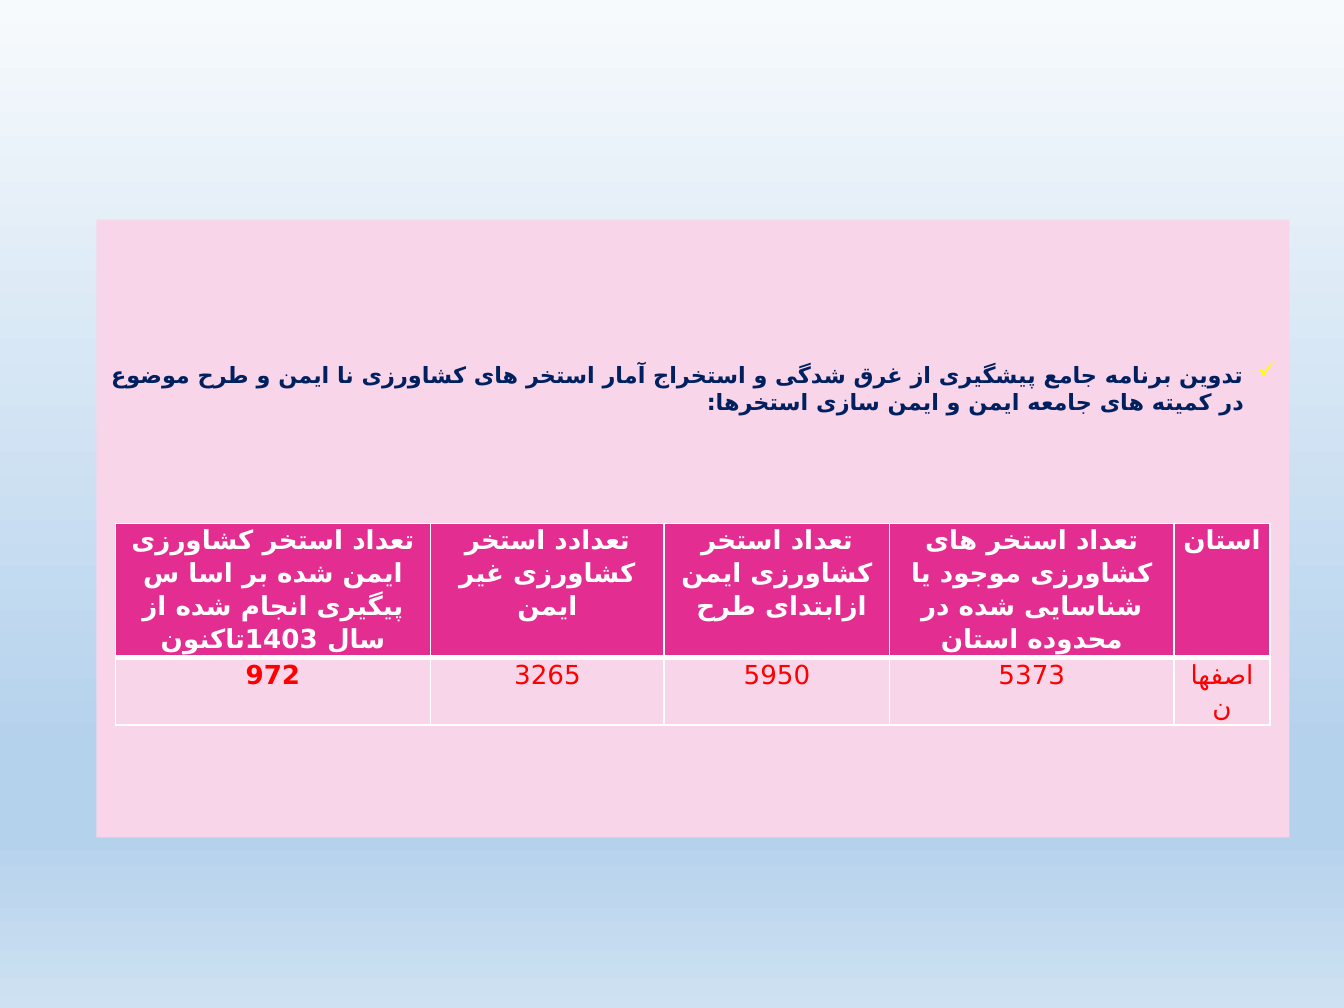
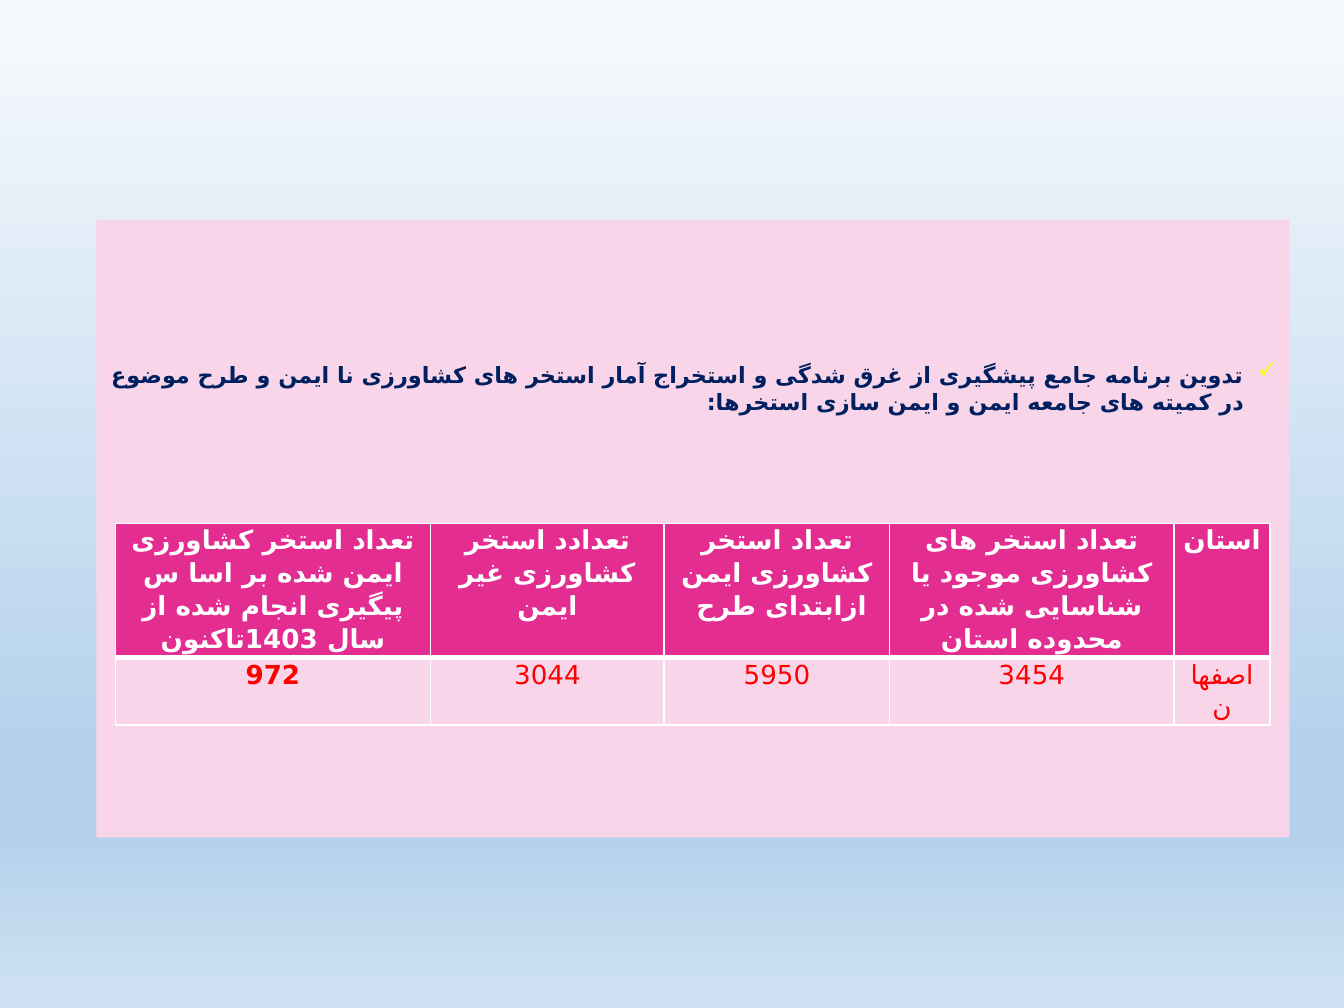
3265: 3265 -> 3044 (547, 676)
5373: 5373 -> 3454 (1032, 676)
